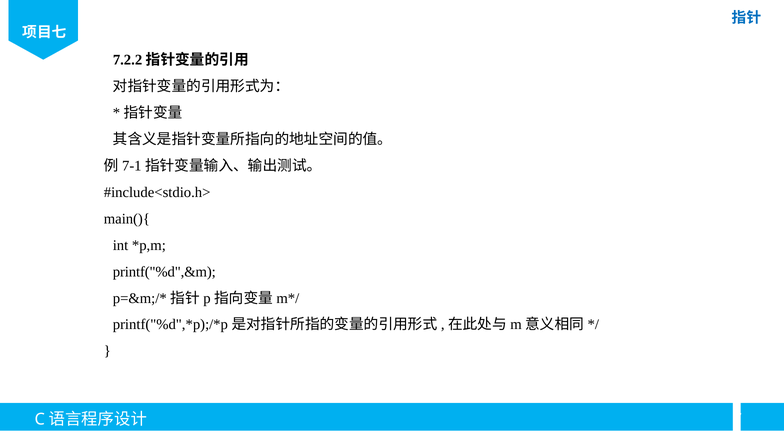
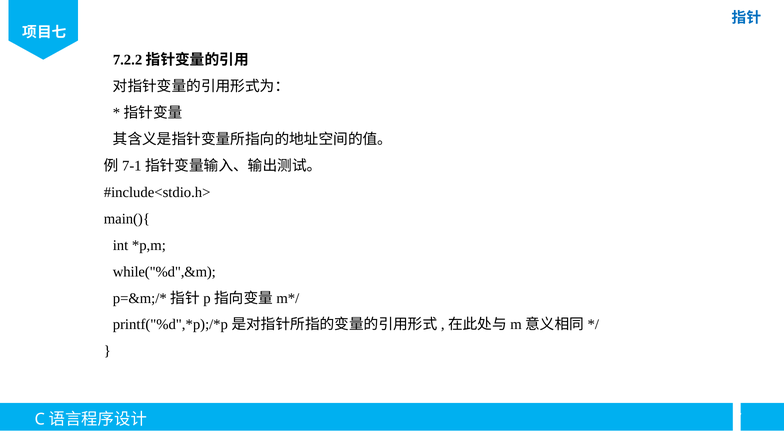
printf("%d",&m: printf("%d",&m -> while("%d",&m (164, 272)
